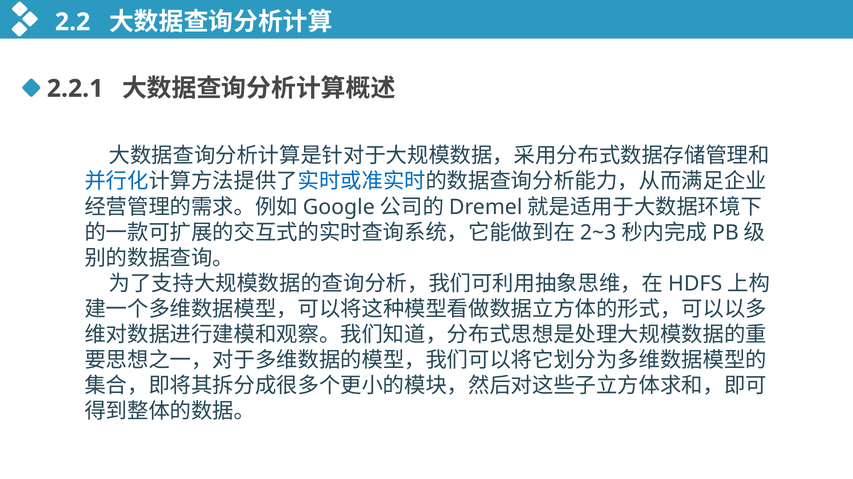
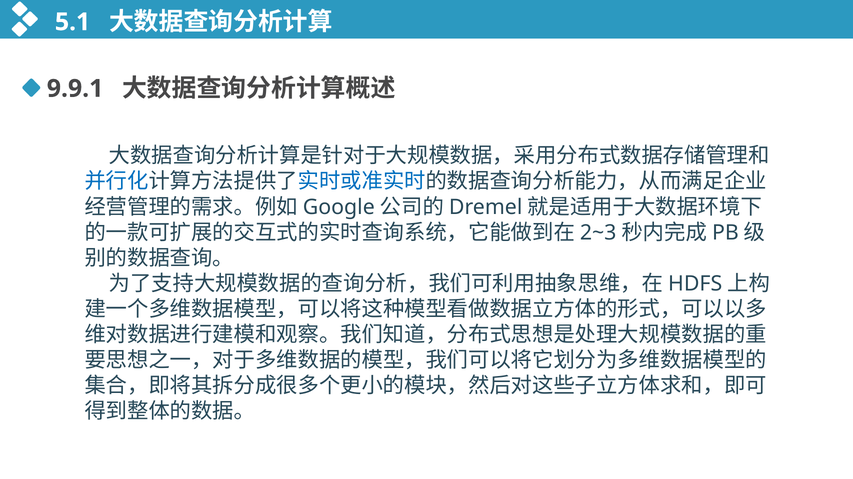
2.2: 2.2 -> 5.1 (73, 22)
2.2.1: 2.2.1 -> 9.9.1 (75, 89)
